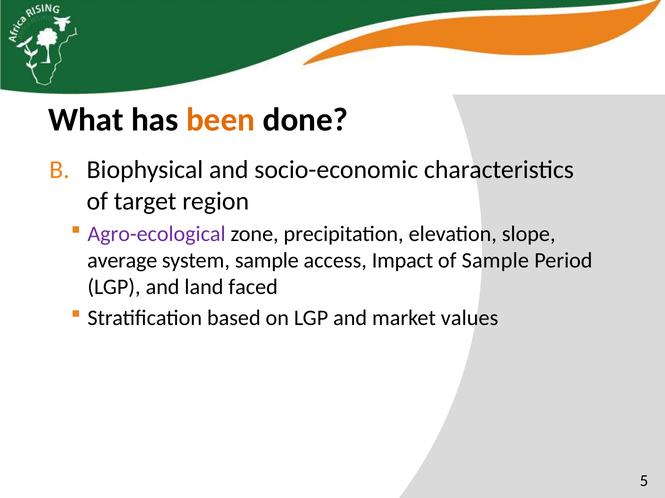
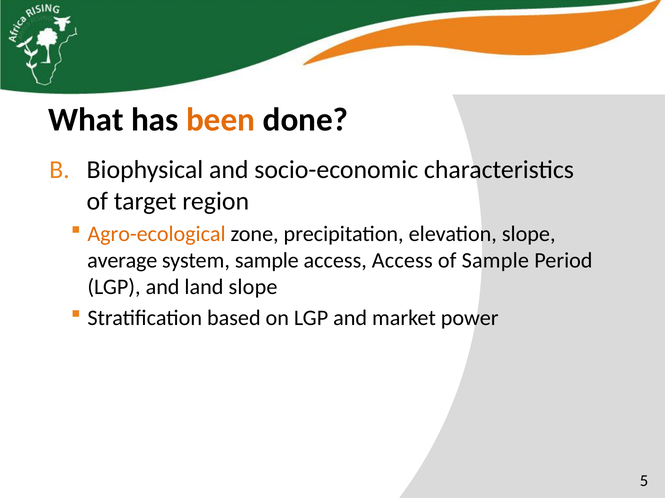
Agro-ecological colour: purple -> orange (157, 234)
access Impact: Impact -> Access (402, 261)
land faced: faced -> slope (253, 287)
values: values -> power (470, 319)
